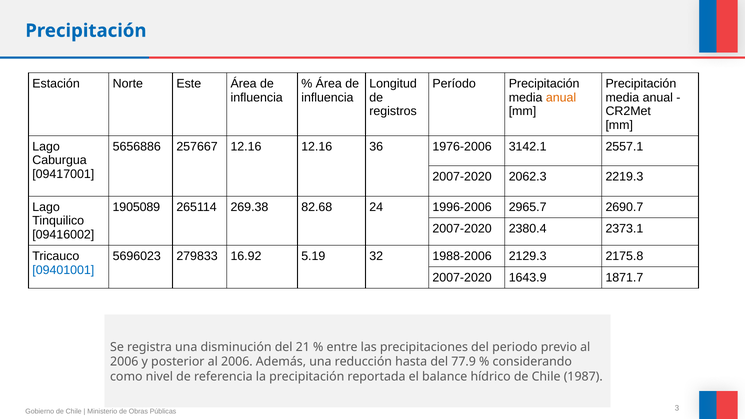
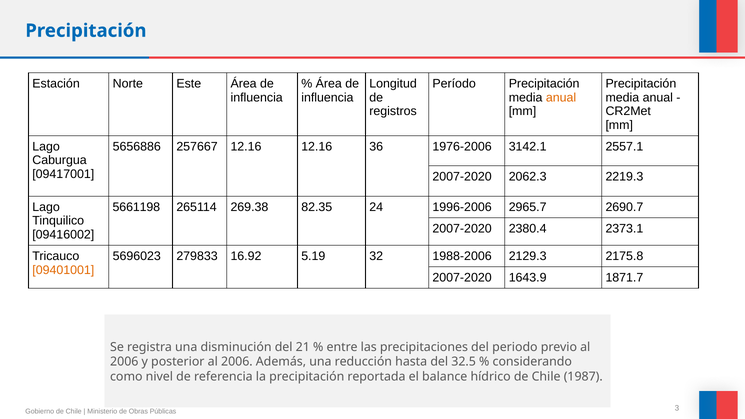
1905089: 1905089 -> 5661198 (136, 207)
82.68: 82.68 -> 82.35 (317, 207)
09401001 colour: blue -> orange (63, 270)
77.9: 77.9 -> 32.5 (464, 362)
